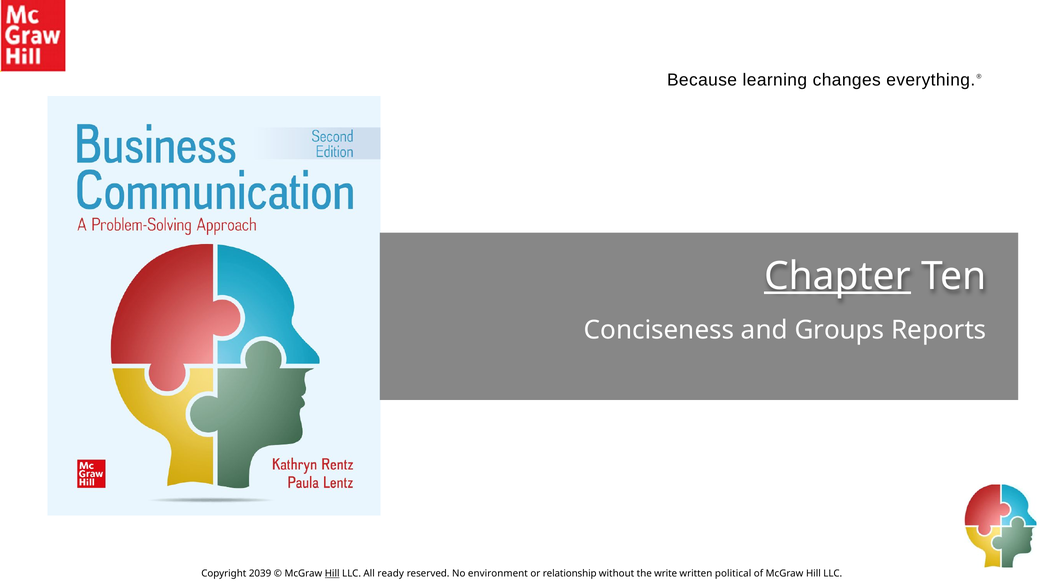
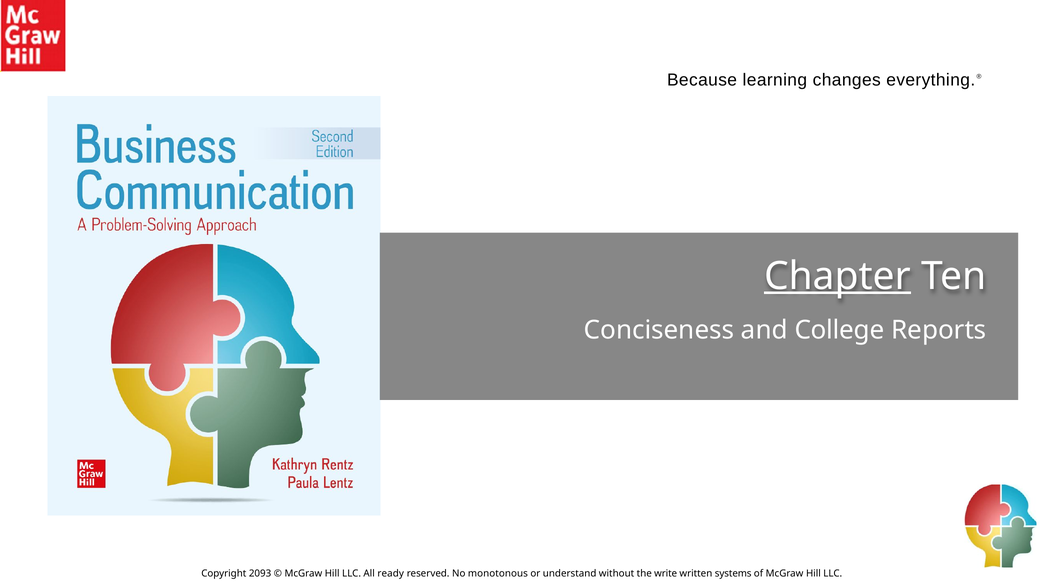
Groups: Groups -> College (840, 330)
2039: 2039 -> 2093 (260, 573)
Hill underline: present -> none (332, 573)
environment: environment -> monotonous (498, 573)
relationship: relationship -> understand (570, 573)
political: political -> systems (733, 573)
